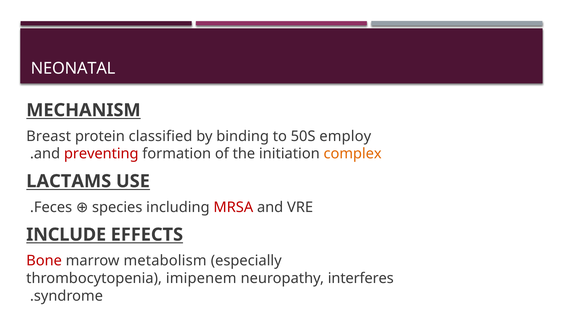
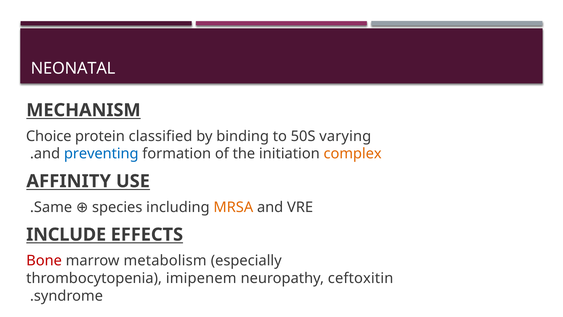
Breast: Breast -> Choice (49, 136)
employ: employ -> varying (345, 136)
preventing colour: red -> blue (101, 154)
LACTAMS: LACTAMS -> AFFINITY (69, 181)
Feces: Feces -> Same (53, 207)
MRSA colour: red -> orange (233, 207)
interferes: interferes -> ceftoxitin (361, 278)
